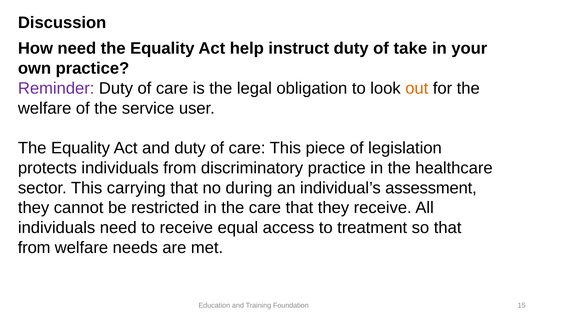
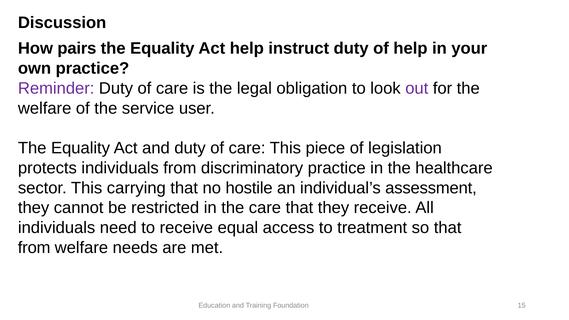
How need: need -> pairs (77, 48)
of take: take -> help (410, 48)
out colour: orange -> purple (417, 88)
during: during -> hostile (249, 188)
